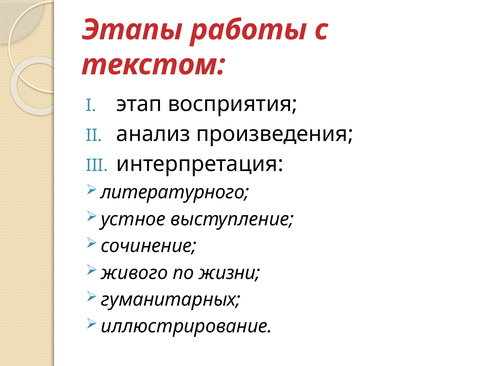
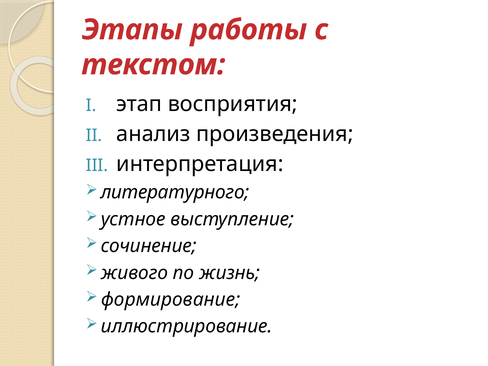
жизни: жизни -> жизнь (230, 273)
гуманитарных: гуманитарных -> формирование (171, 300)
